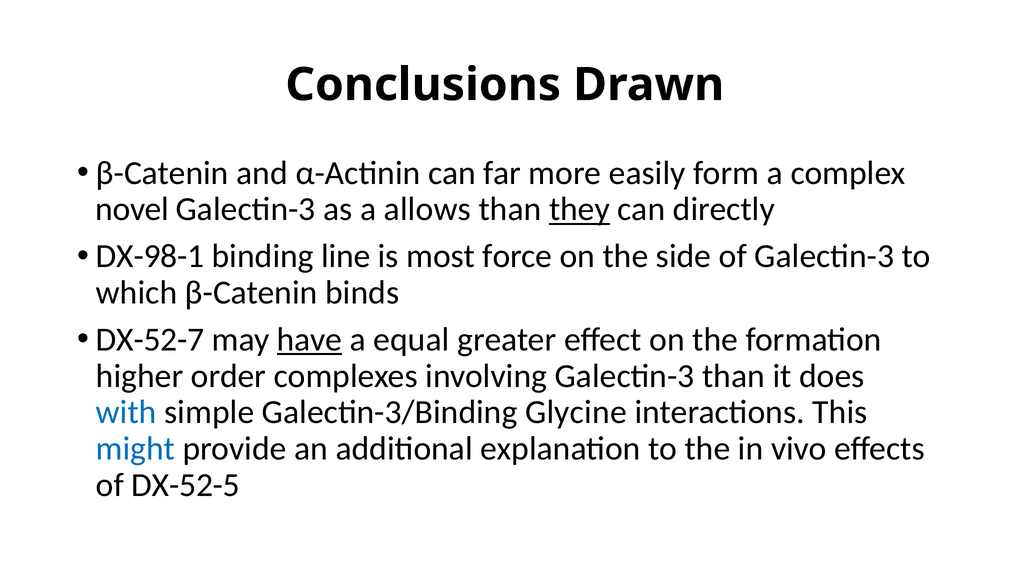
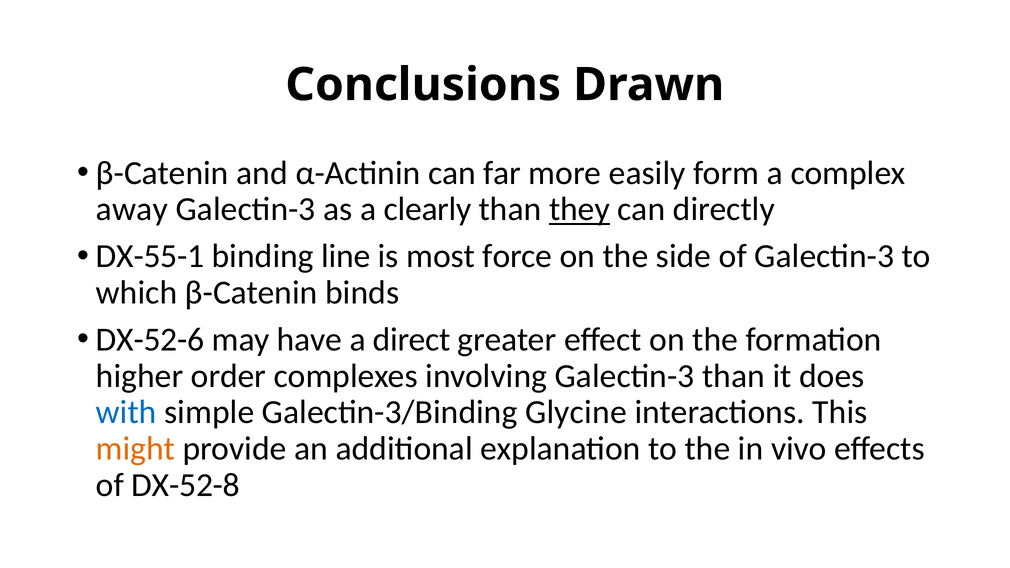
novel: novel -> away (132, 209)
allows: allows -> clearly (428, 209)
DX-98-1: DX-98-1 -> DX-55-1 (150, 256)
DX-52-7: DX-52-7 -> DX-52-6 (150, 340)
have underline: present -> none (310, 340)
equal: equal -> direct (412, 340)
might colour: blue -> orange (136, 449)
DX-52-5: DX-52-5 -> DX-52-8 (186, 485)
